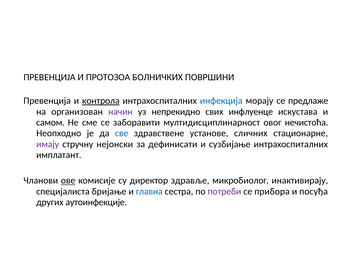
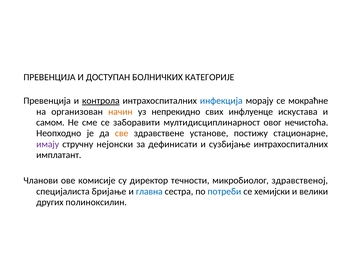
ПРОТОЗОА: ПРОТОЗОА -> ДОСТУПАН (108, 77)
ПОВРШИНИ: ПОВРШИНИ -> КАТЕГОРИЈЕ (210, 77)
предлаже: предлаже -> мокраћне (308, 101)
начин colour: purple -> orange (120, 112)
све colour: blue -> orange (122, 133)
сличних: сличних -> постижу (251, 133)
ове underline: present -> none (68, 181)
здравље: здравље -> течности (190, 181)
инактивирају: инактивирају -> здравственој (300, 181)
потреби colour: purple -> blue (224, 192)
прибора: прибора -> хемијски (272, 192)
посуђа: посуђа -> велики (314, 192)
аутоинфекције: аутоинфекције -> полиноксилин (96, 202)
